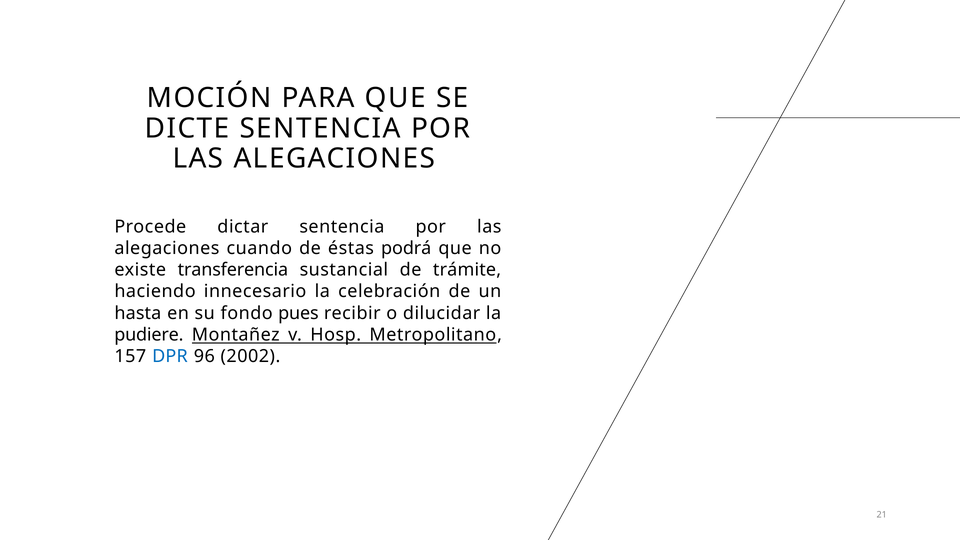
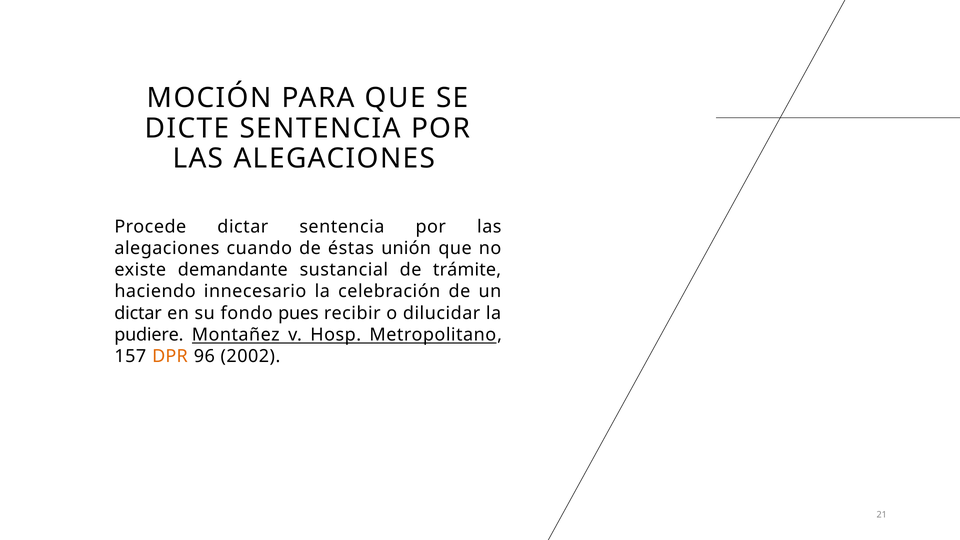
podrá: podrá -> unión (406, 248)
transferencia: transferencia -> demandante (233, 270)
hasta: hasta -> dictar (138, 313)
DPR colour: blue -> orange (170, 356)
